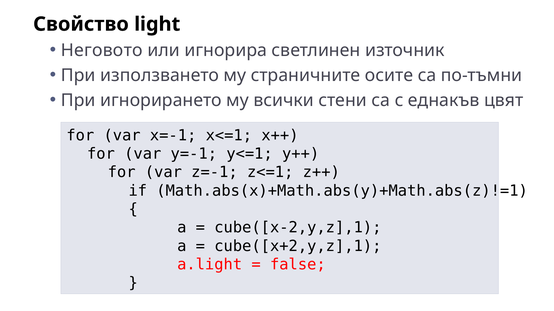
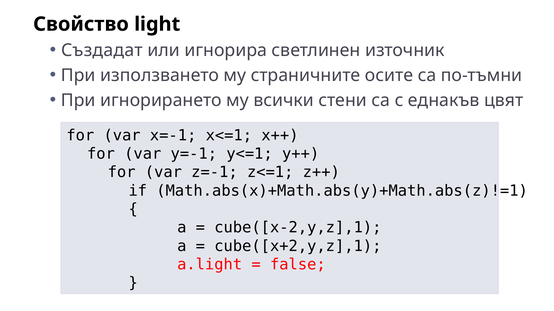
Неговото: Неговото -> Създадат (102, 50)
